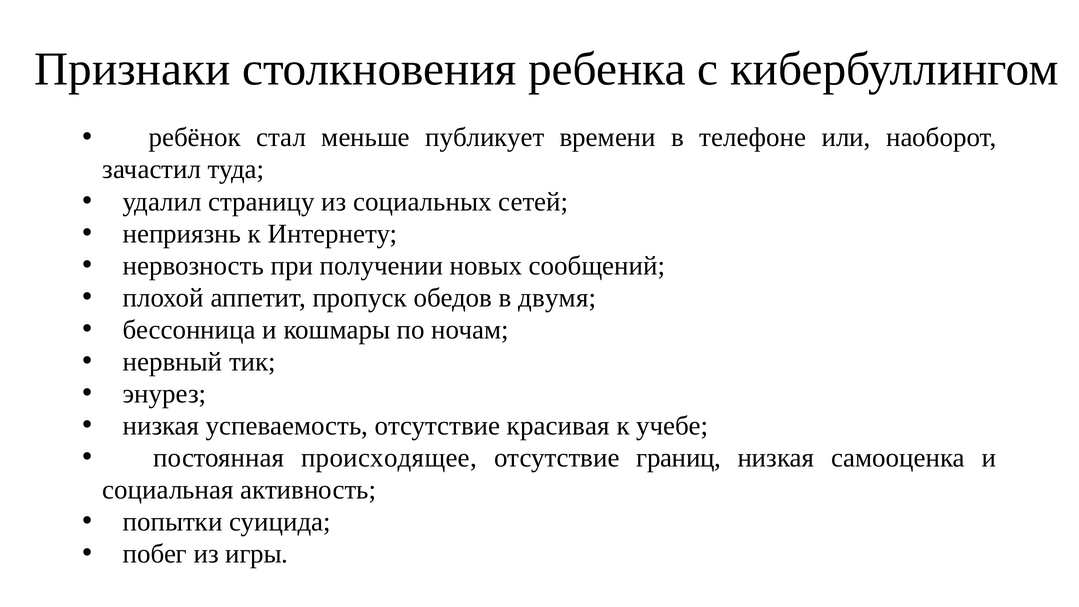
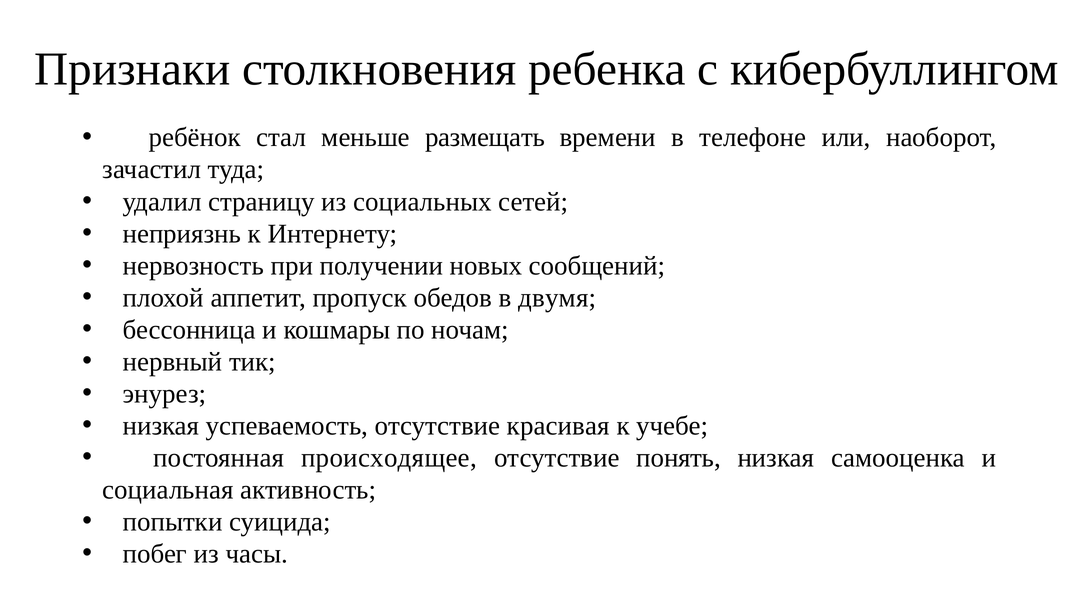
публикует: публикует -> размещать (485, 138)
границ: границ -> понять (679, 458)
игры: игры -> часы (257, 554)
